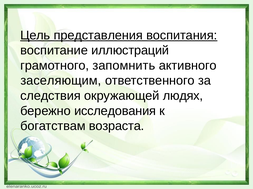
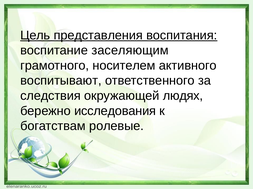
иллюстраций: иллюстраций -> заселяющим (130, 51)
запомнить: запомнить -> носителем (124, 66)
заселяющим: заселяющим -> воспитывают (61, 81)
возраста: возраста -> ролевые (117, 126)
